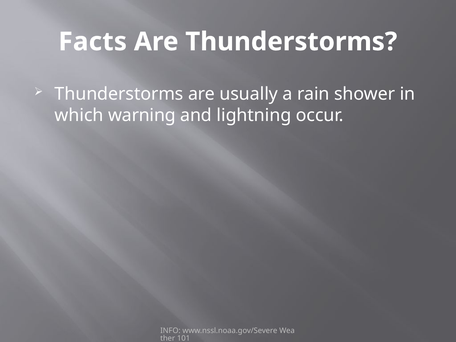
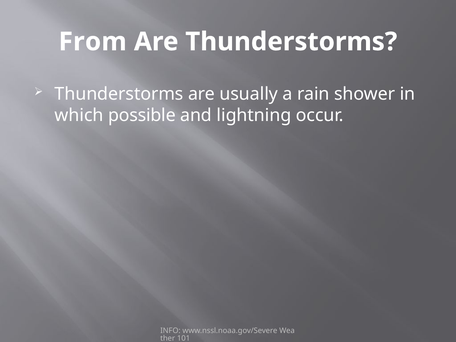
Facts: Facts -> From (93, 42)
warning: warning -> possible (142, 115)
